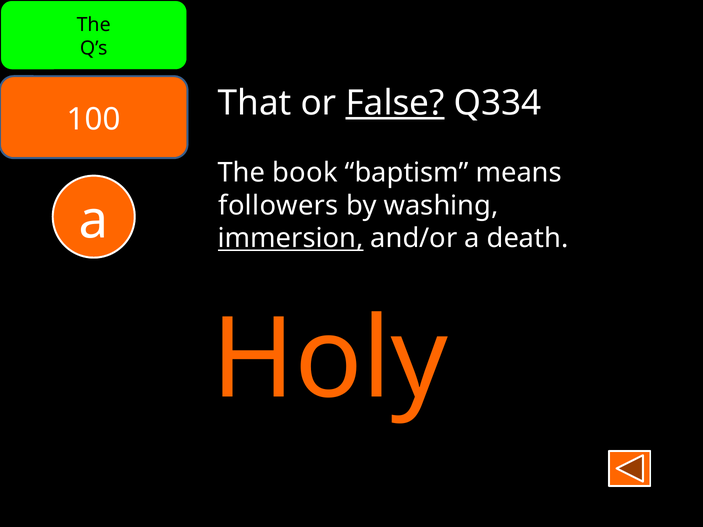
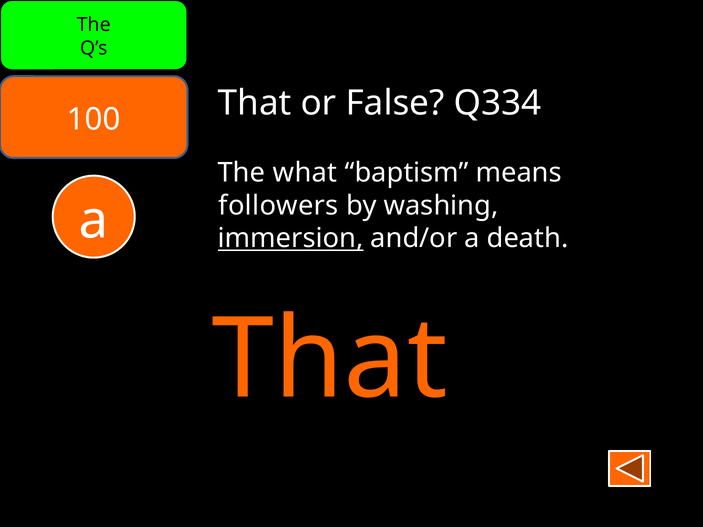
False underline: present -> none (395, 103)
book: book -> what (305, 173)
Holy: Holy -> That (330, 360)
